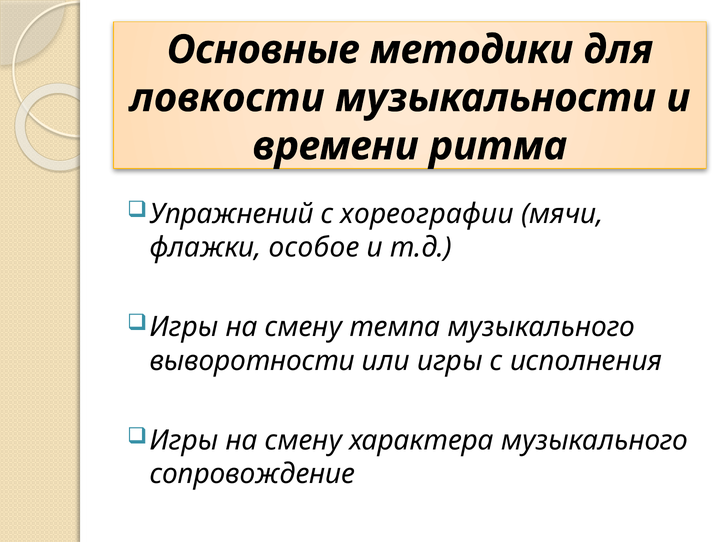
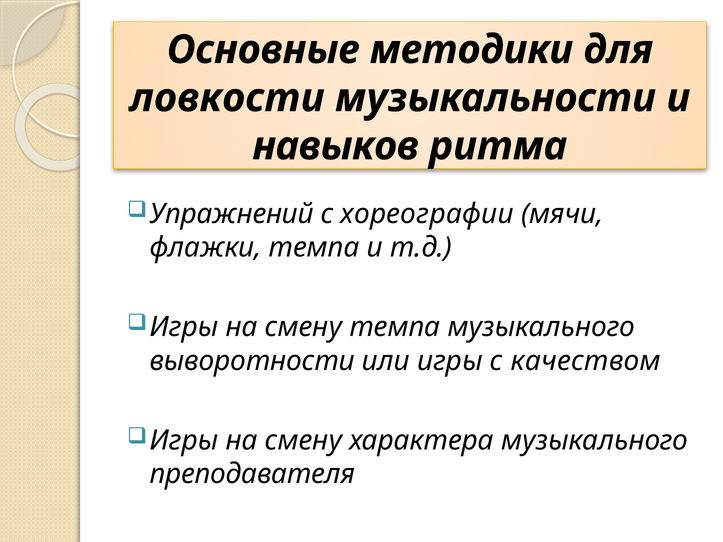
времени: времени -> навыков (336, 146)
флажки особое: особое -> темпа (314, 248)
исполнения: исполнения -> качеством (586, 361)
сопровождение: сопровождение -> преподавателя (252, 474)
